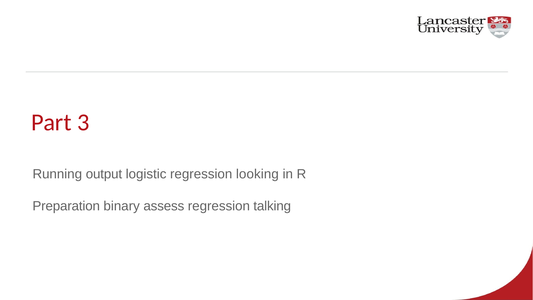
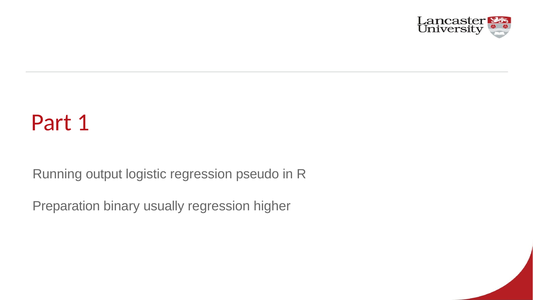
3: 3 -> 1 (83, 122)
looking: looking -> pseudo (257, 174)
assess: assess -> usually (164, 206)
talking: talking -> higher (272, 206)
